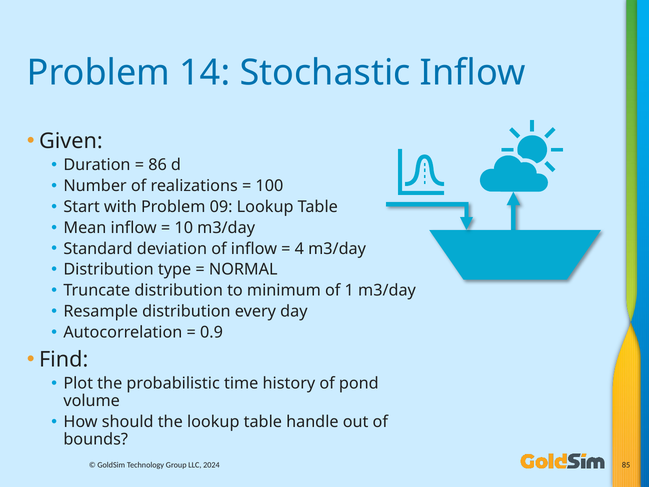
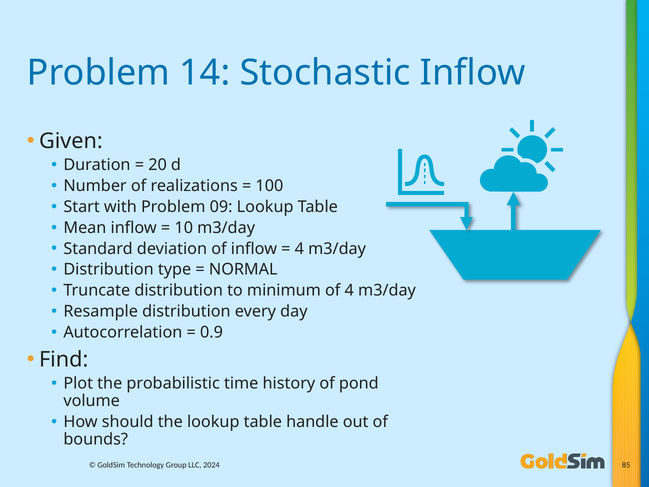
86: 86 -> 20 (158, 165)
of 1: 1 -> 4 (349, 290)
